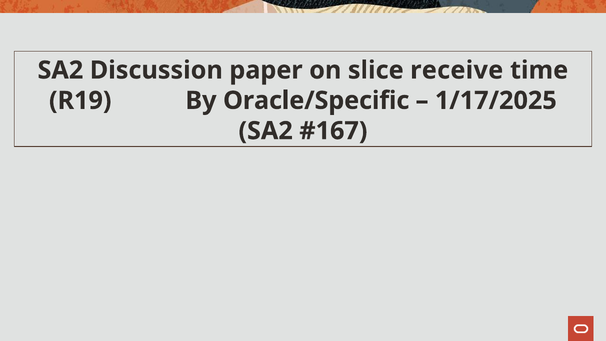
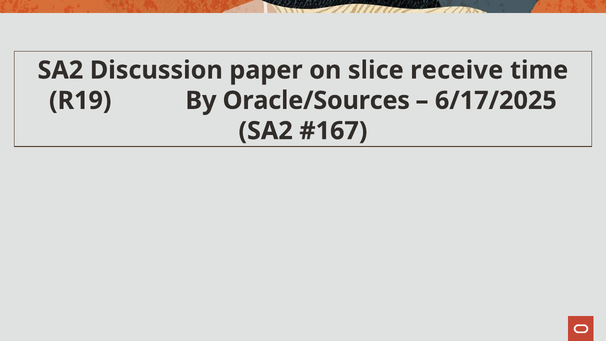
Oracle/Specific: Oracle/Specific -> Oracle/Sources (316, 101)
1/17/2025: 1/17/2025 -> 6/17/2025 (496, 101)
